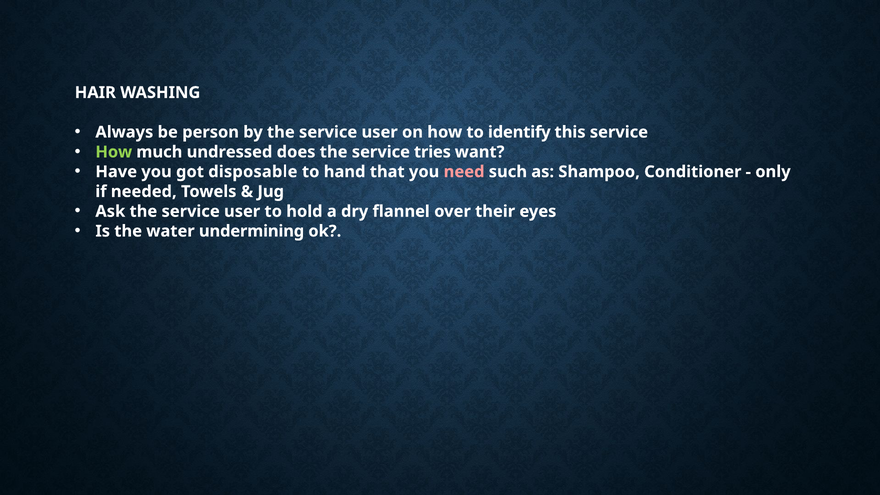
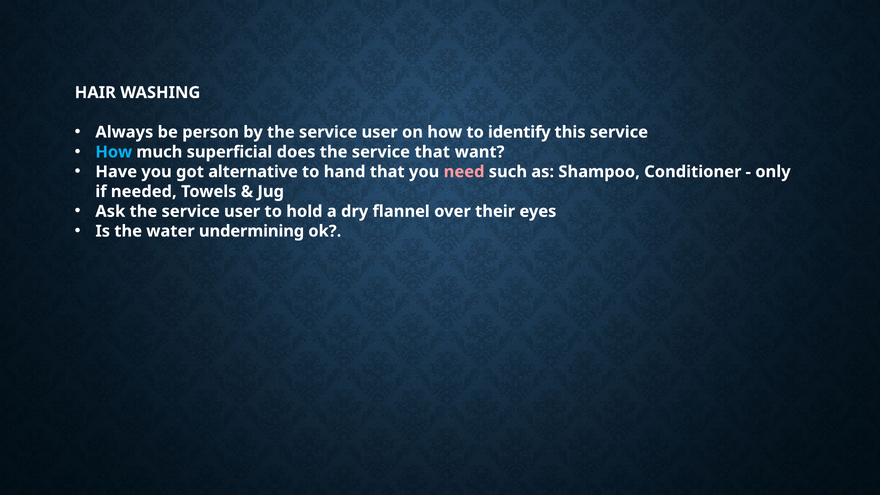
How colour: light green -> light blue (114, 152)
undressed: undressed -> superficial (230, 152)
service tries: tries -> that (432, 152)
disposable: disposable -> alternative (253, 172)
